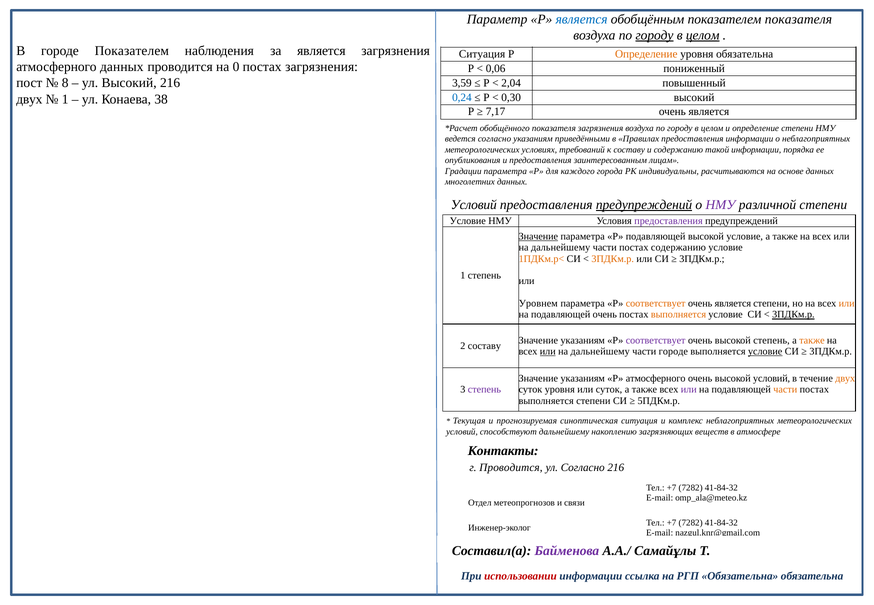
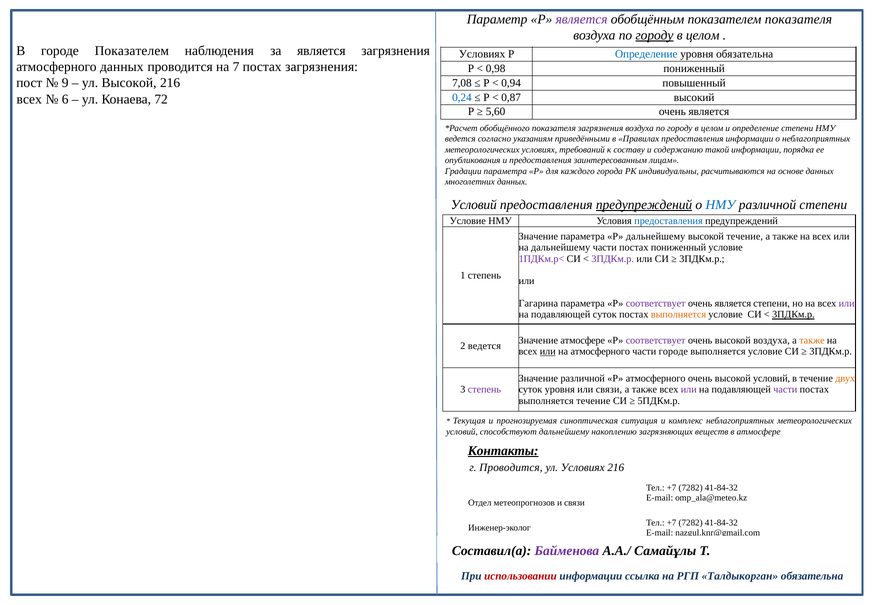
является colour: blue -> purple (582, 19)
целом underline: present -> none (703, 35)
Ситуация: Ситуация -> Условиях (482, 54)
Определение colour: orange -> blue (646, 54)
0: 0 -> 7 (236, 67)
0,06: 0,06 -> 0,98 (496, 69)
8: 8 -> 9 (65, 83)
ул Высокий: Высокий -> Высокой (129, 83)
3,59: 3,59 -> 7,08 (462, 83)
2,04: 2,04 -> 0,94 (511, 83)
0,30: 0,30 -> 0,87 (511, 97)
двух: двух -> всех (29, 99)
1: 1 -> 6 (65, 99)
38: 38 -> 72 (161, 99)
7,17: 7,17 -> 5,60 (496, 112)
НМУ colour: purple -> blue (720, 205)
предоставления colour: purple -> blue (669, 221)
Значение underline: present -> none (538, 236)
Р подавляющей: подавляющей -> дальнейшему (656, 236)
высокой условие: условие -> течение (745, 236)
постах содержанию: содержанию -> пониженный (678, 248)
1ПДКм.р< colour: orange -> purple (541, 259)
3ПДКм.р colour: orange -> purple (613, 259)
Уровнем: Уровнем -> Гагарина (538, 304)
соответствует colour: orange -> purple (656, 304)
или colour: orange -> purple (847, 304)
подавляющей очень: очень -> суток (605, 315)
указаниям: указаниям -> атмосфере (583, 340)
высокой степень: степень -> воздуха (772, 340)
2 составу: составу -> ведется (484, 346)
дальнейшему: дальнейшему -> атмосферного (600, 352)
условие underline: present -> none (765, 352)
указаниям: указаниям -> различной (583, 379)
или суток: суток -> связи (609, 390)
части colour: orange -> purple (785, 390)
выполняется степени: степени -> течение (593, 401)
Контакты underline: none -> present (503, 451)
ул Согласно: Согласно -> Условиях (583, 467)
РГП Обязательна: Обязательна -> Талдыкорган (740, 576)
